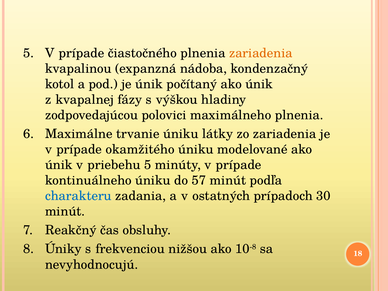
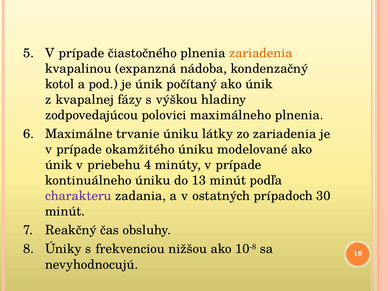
priebehu 5: 5 -> 4 (148, 165)
57: 57 -> 13 (199, 180)
charakteru colour: blue -> purple (78, 196)
